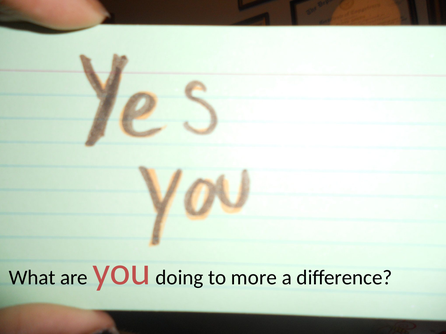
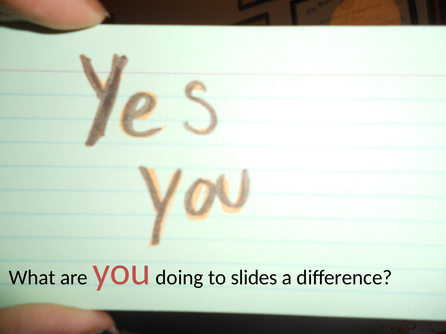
more: more -> slides (254, 278)
